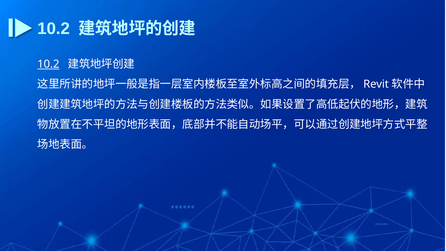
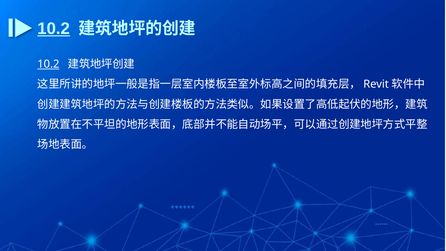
10.2 underline: none -> present (54, 29)
